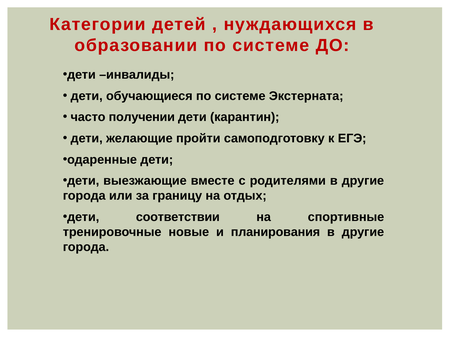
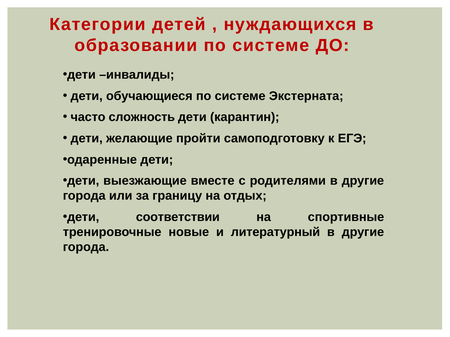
получении: получении -> сложность (142, 117)
планирования: планирования -> литературный (275, 232)
